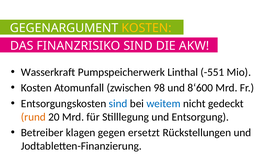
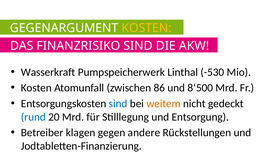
-551: -551 -> -530 (212, 72)
98: 98 -> 86 (159, 88)
8‘600: 8‘600 -> 8‘500 (200, 88)
weitem colour: blue -> orange (163, 103)
rund colour: orange -> blue (33, 117)
ersetzt: ersetzt -> andere (144, 132)
